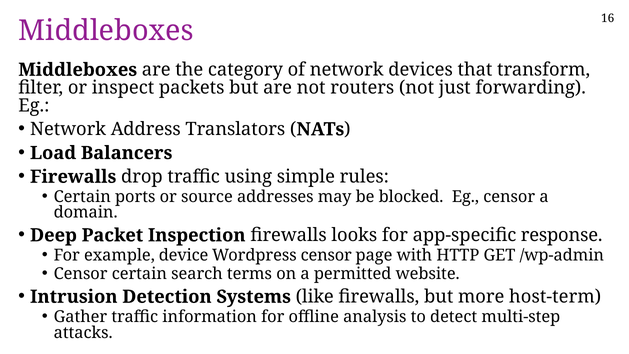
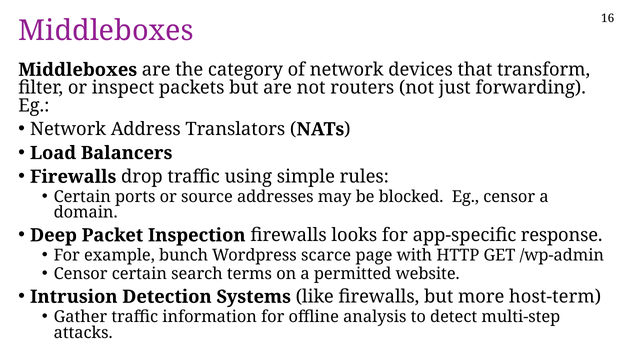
device: device -> bunch (184, 255)
Wordpress censor: censor -> scarce (326, 255)
